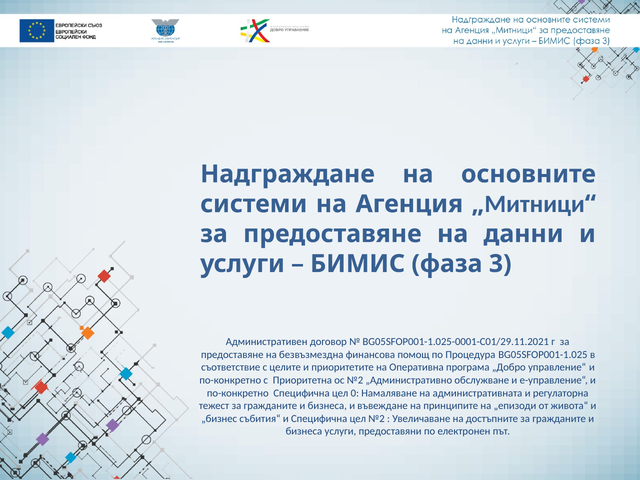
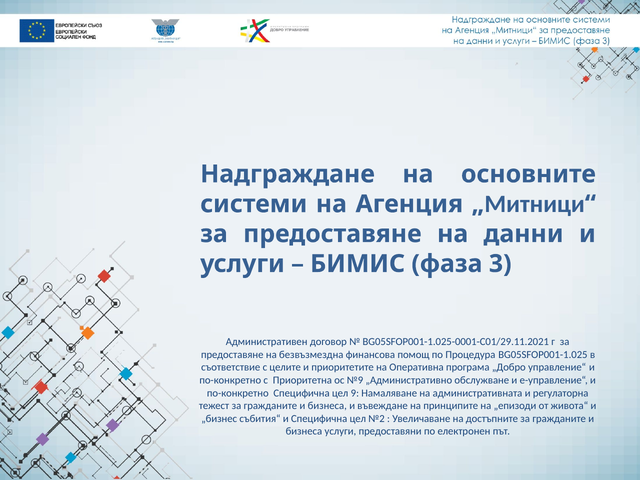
ос №2: №2 -> №9 (355, 380)
0: 0 -> 9 (355, 393)
